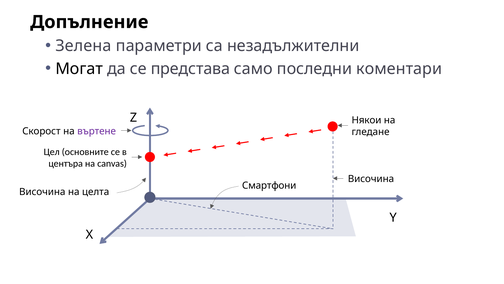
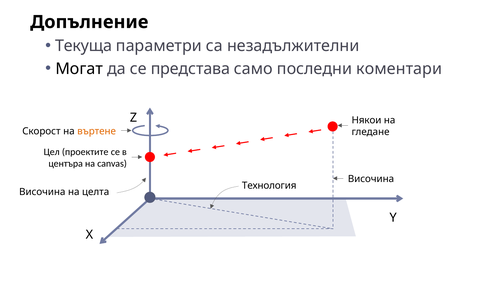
Зелена: Зелена -> Текуща (84, 46)
въртене colour: purple -> orange (97, 131)
основните: основните -> проектите (85, 152)
Смартфони: Смартфони -> Технология (269, 185)
